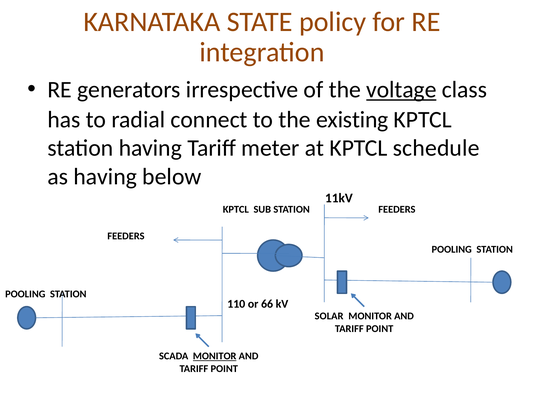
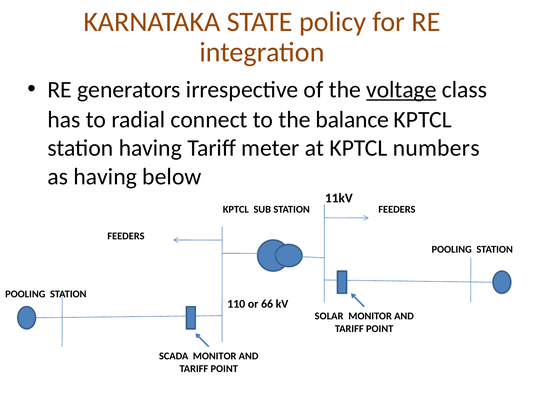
existing: existing -> balance (352, 120)
schedule: schedule -> numbers (436, 148)
MONITOR underline: present -> none (215, 356)
